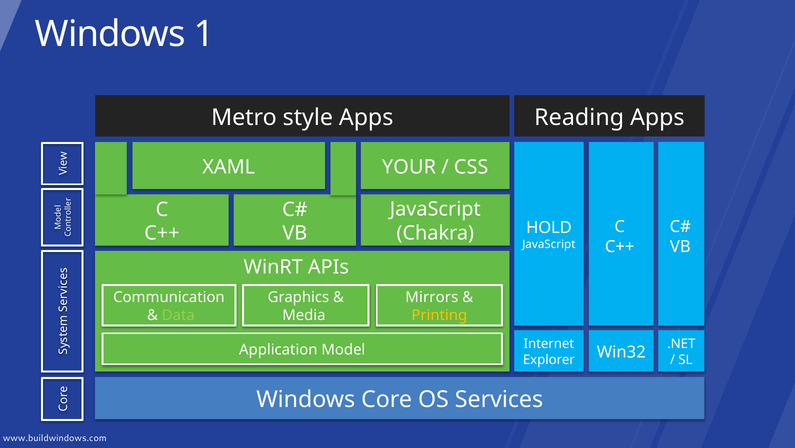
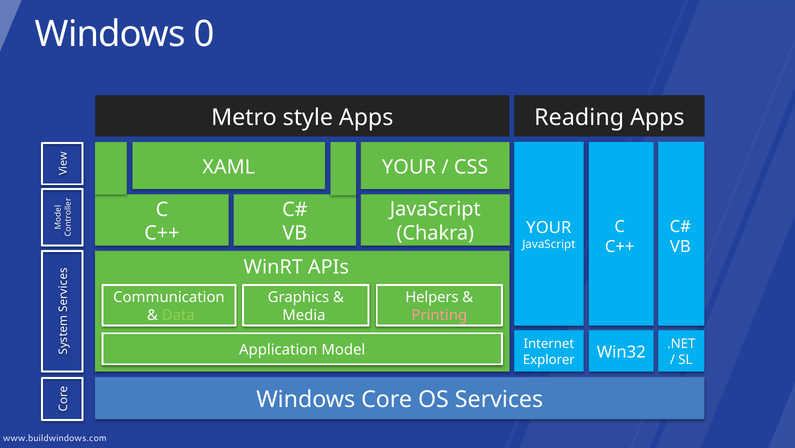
1: 1 -> 0 (204, 34)
HOLD: HOLD -> YOUR (549, 228)
Mirrors: Mirrors -> Helpers (432, 297)
Printing colour: yellow -> pink (439, 315)
